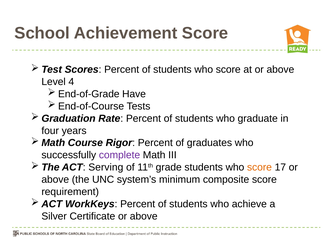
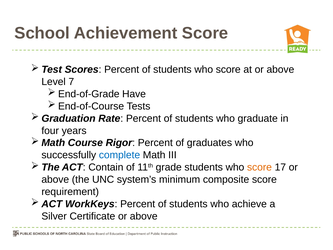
4: 4 -> 7 (71, 82)
complete colour: purple -> blue (120, 155)
Serving: Serving -> Contain (106, 167)
